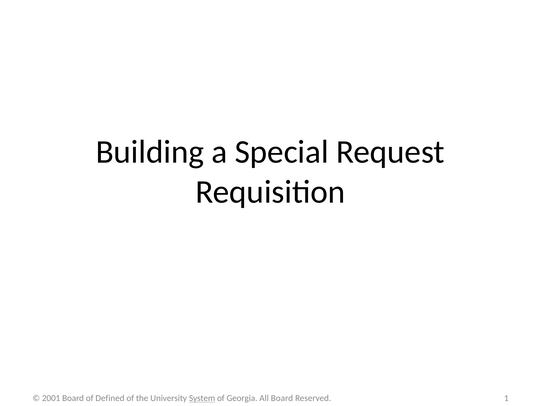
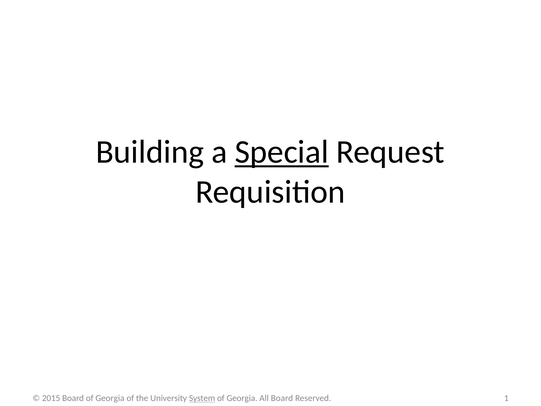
Special underline: none -> present (282, 152)
2001: 2001 -> 2015 (51, 398)
Board of Defined: Defined -> Georgia (110, 398)
